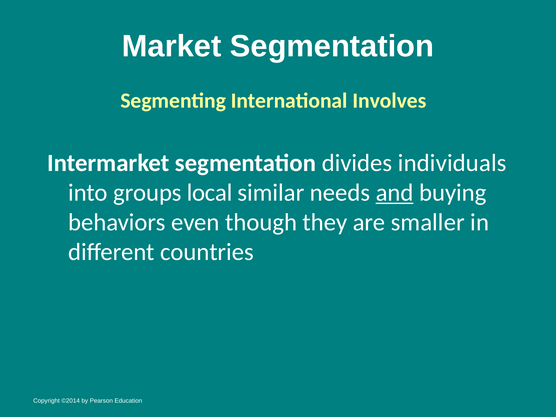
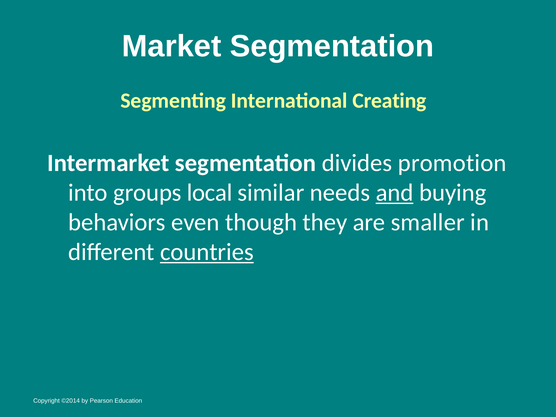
Involves: Involves -> Creating (389, 101)
individuals: individuals -> promotion (452, 163)
countries underline: none -> present (207, 252)
